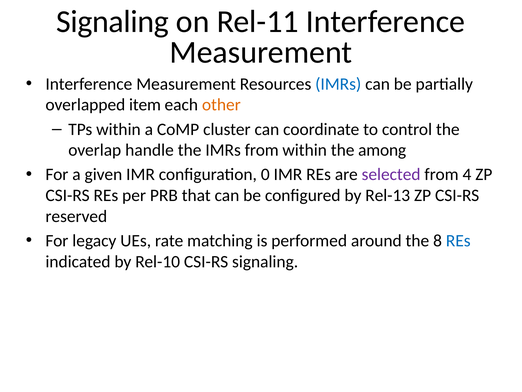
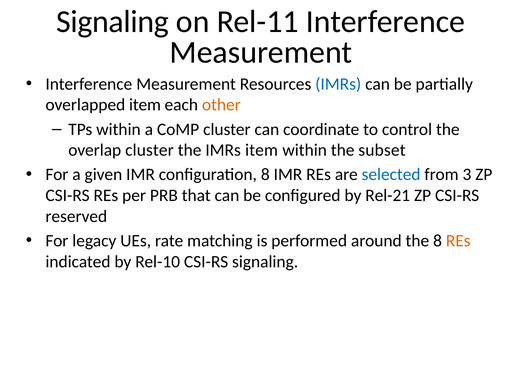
overlap handle: handle -> cluster (149, 150)
IMRs from: from -> item (262, 150)
among: among -> subset (382, 150)
configuration 0: 0 -> 8 (265, 174)
selected colour: purple -> blue (391, 174)
4: 4 -> 3 (467, 174)
Rel-13: Rel-13 -> Rel-21 (388, 195)
REs colour: blue -> orange (458, 240)
